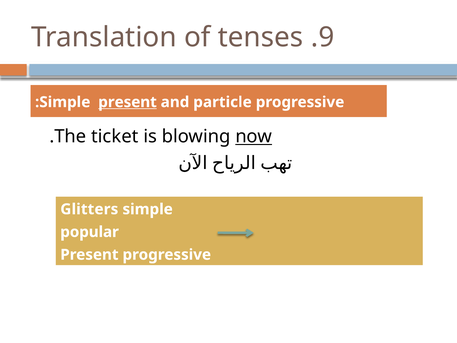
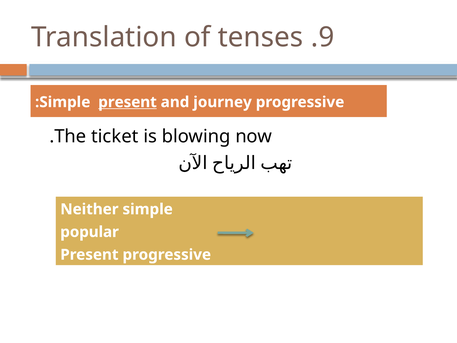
particle: particle -> journey (223, 102)
now underline: present -> none (254, 136)
Glitters: Glitters -> Neither (89, 209)
